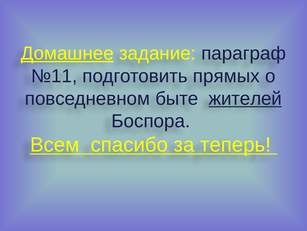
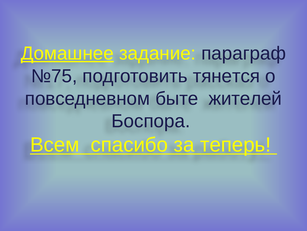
№11: №11 -> №75 (54, 76)
прямых: прямых -> тянется (226, 76)
жителей underline: present -> none (245, 98)
